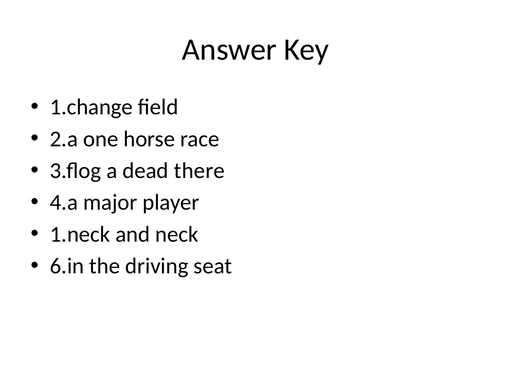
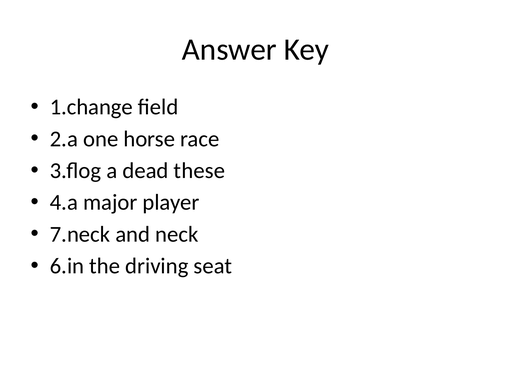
there: there -> these (199, 171)
1.neck: 1.neck -> 7.neck (80, 234)
